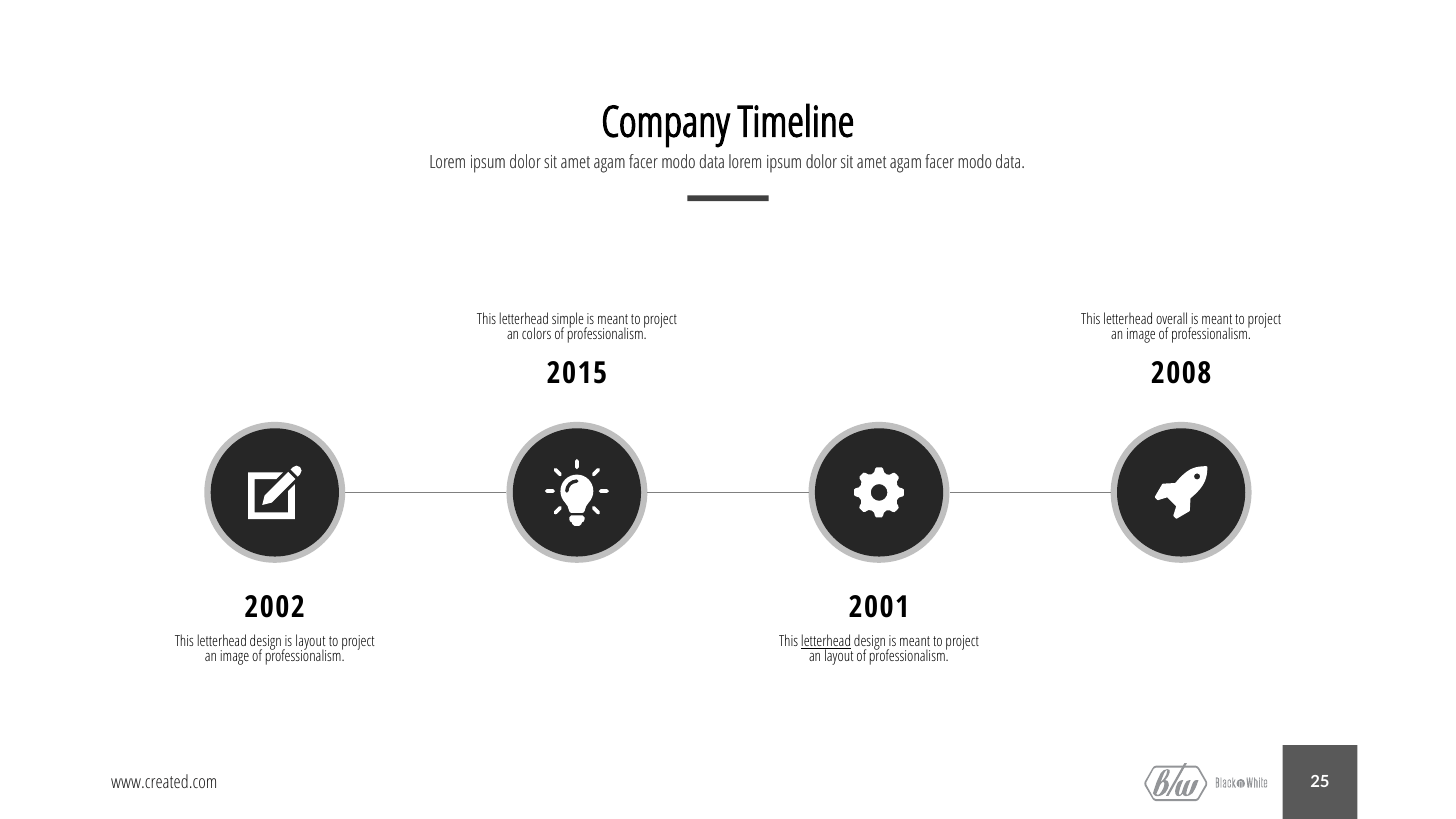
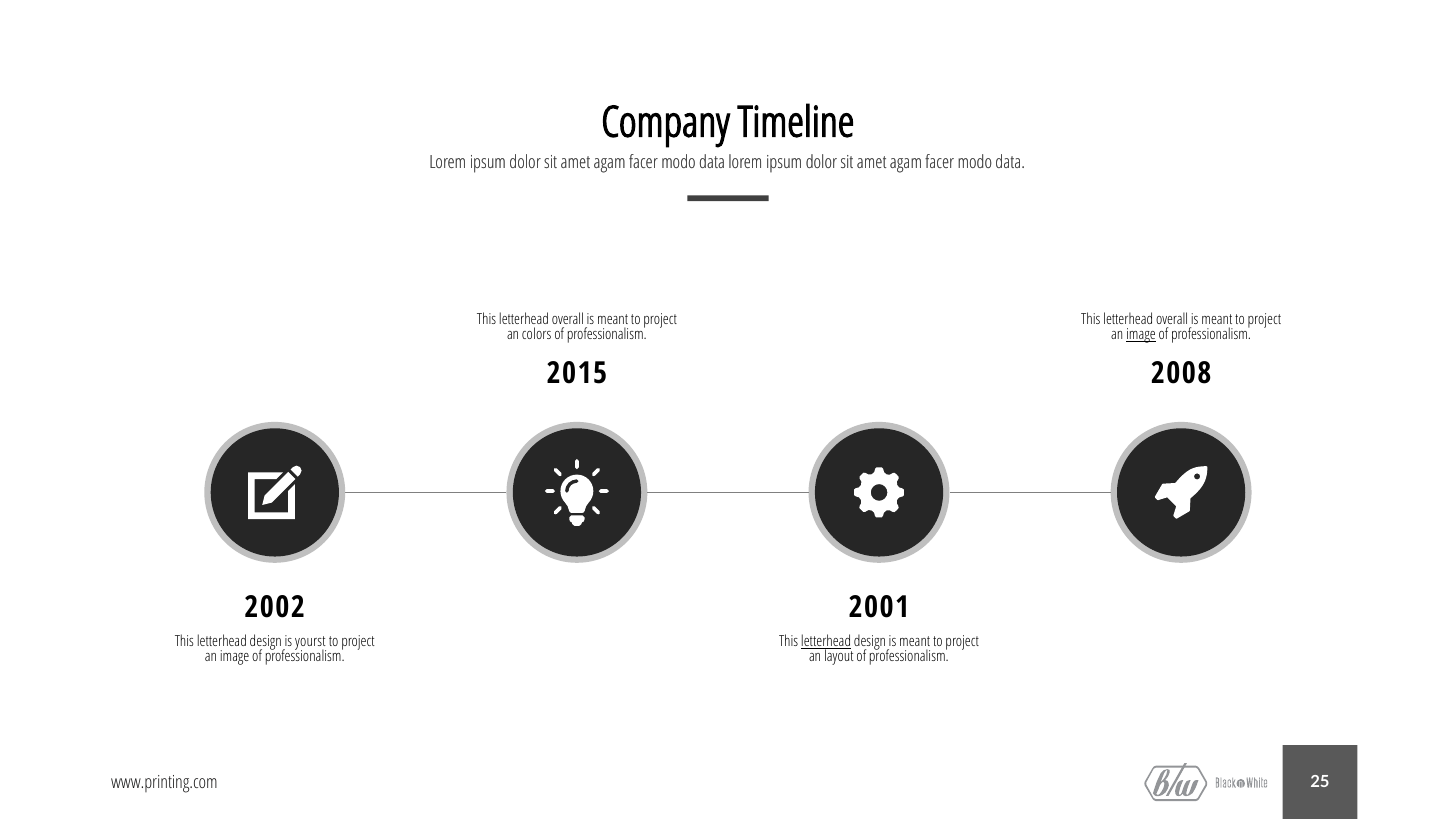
simple: simple -> overall (568, 320)
image underline: none -> present (1141, 335)
is layout: layout -> yourst (310, 641)
www.created.com: www.created.com -> www.printing.com (164, 782)
